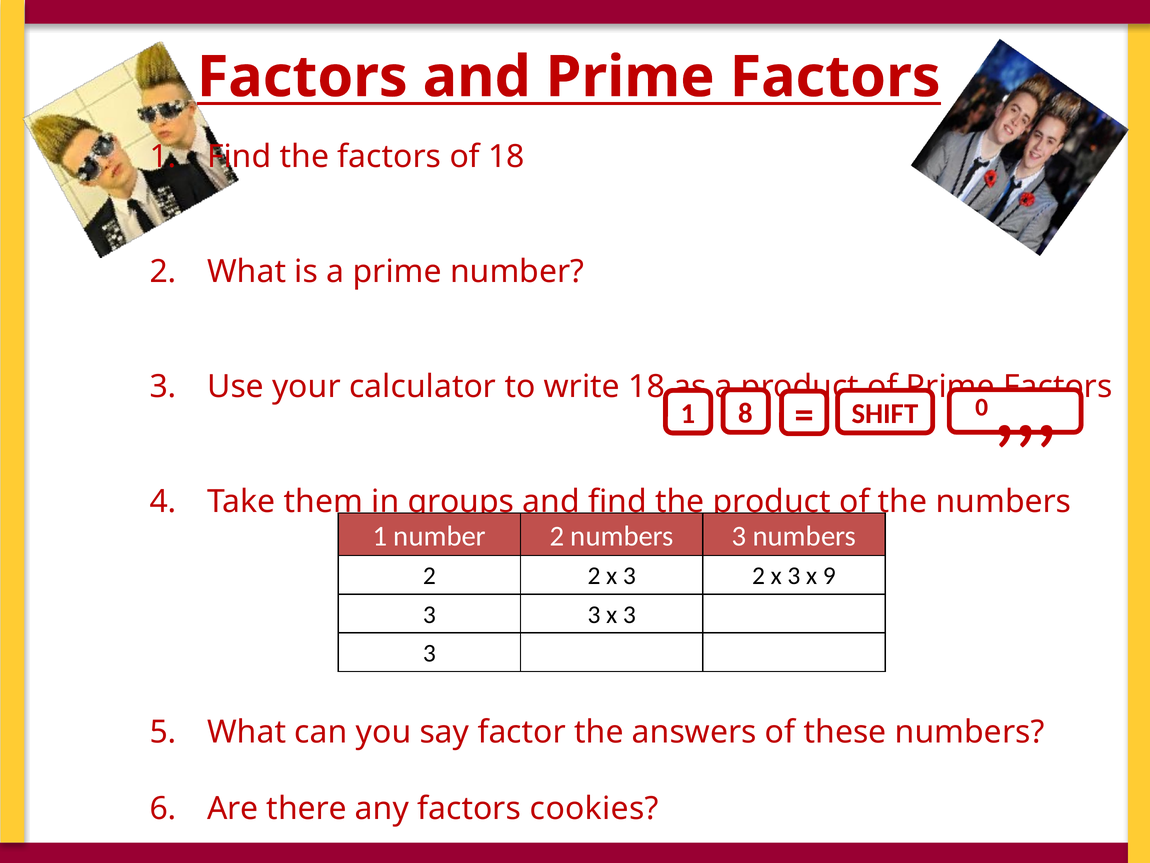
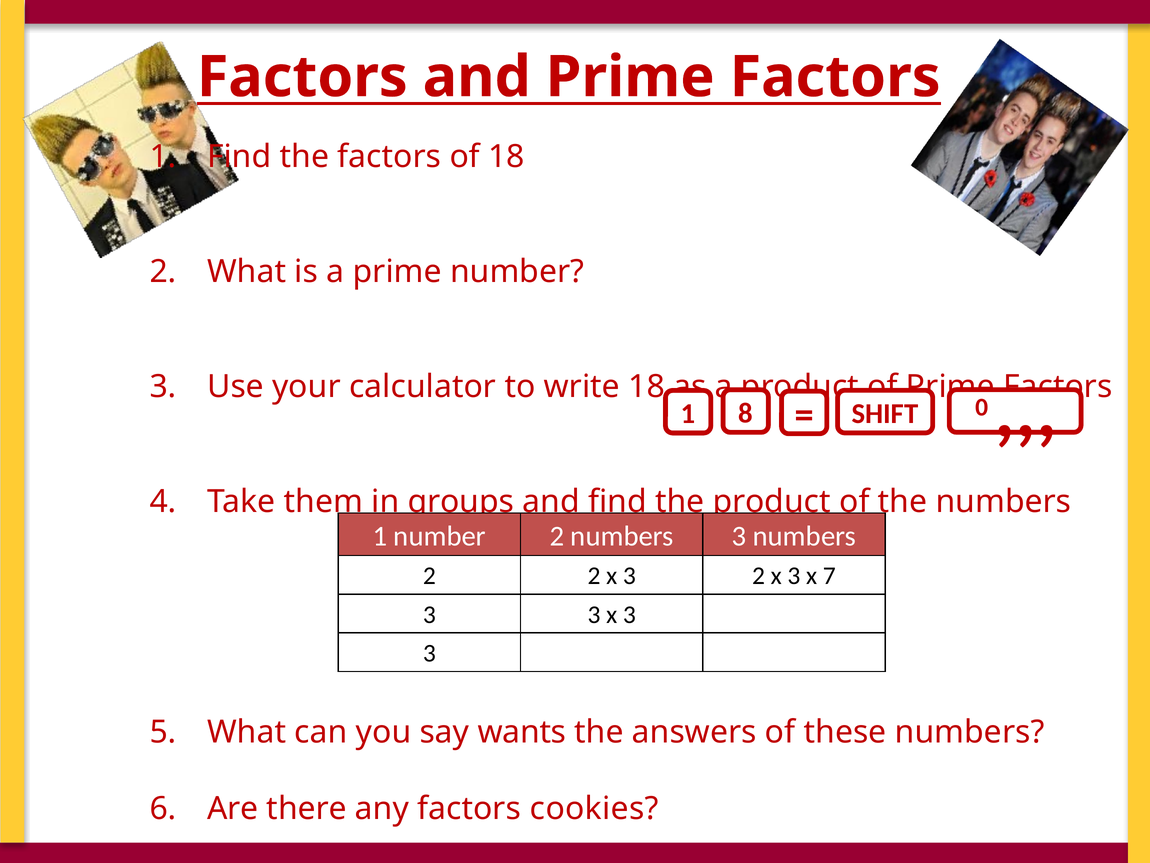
9: 9 -> 7 (829, 576)
factor: factor -> wants (522, 732)
